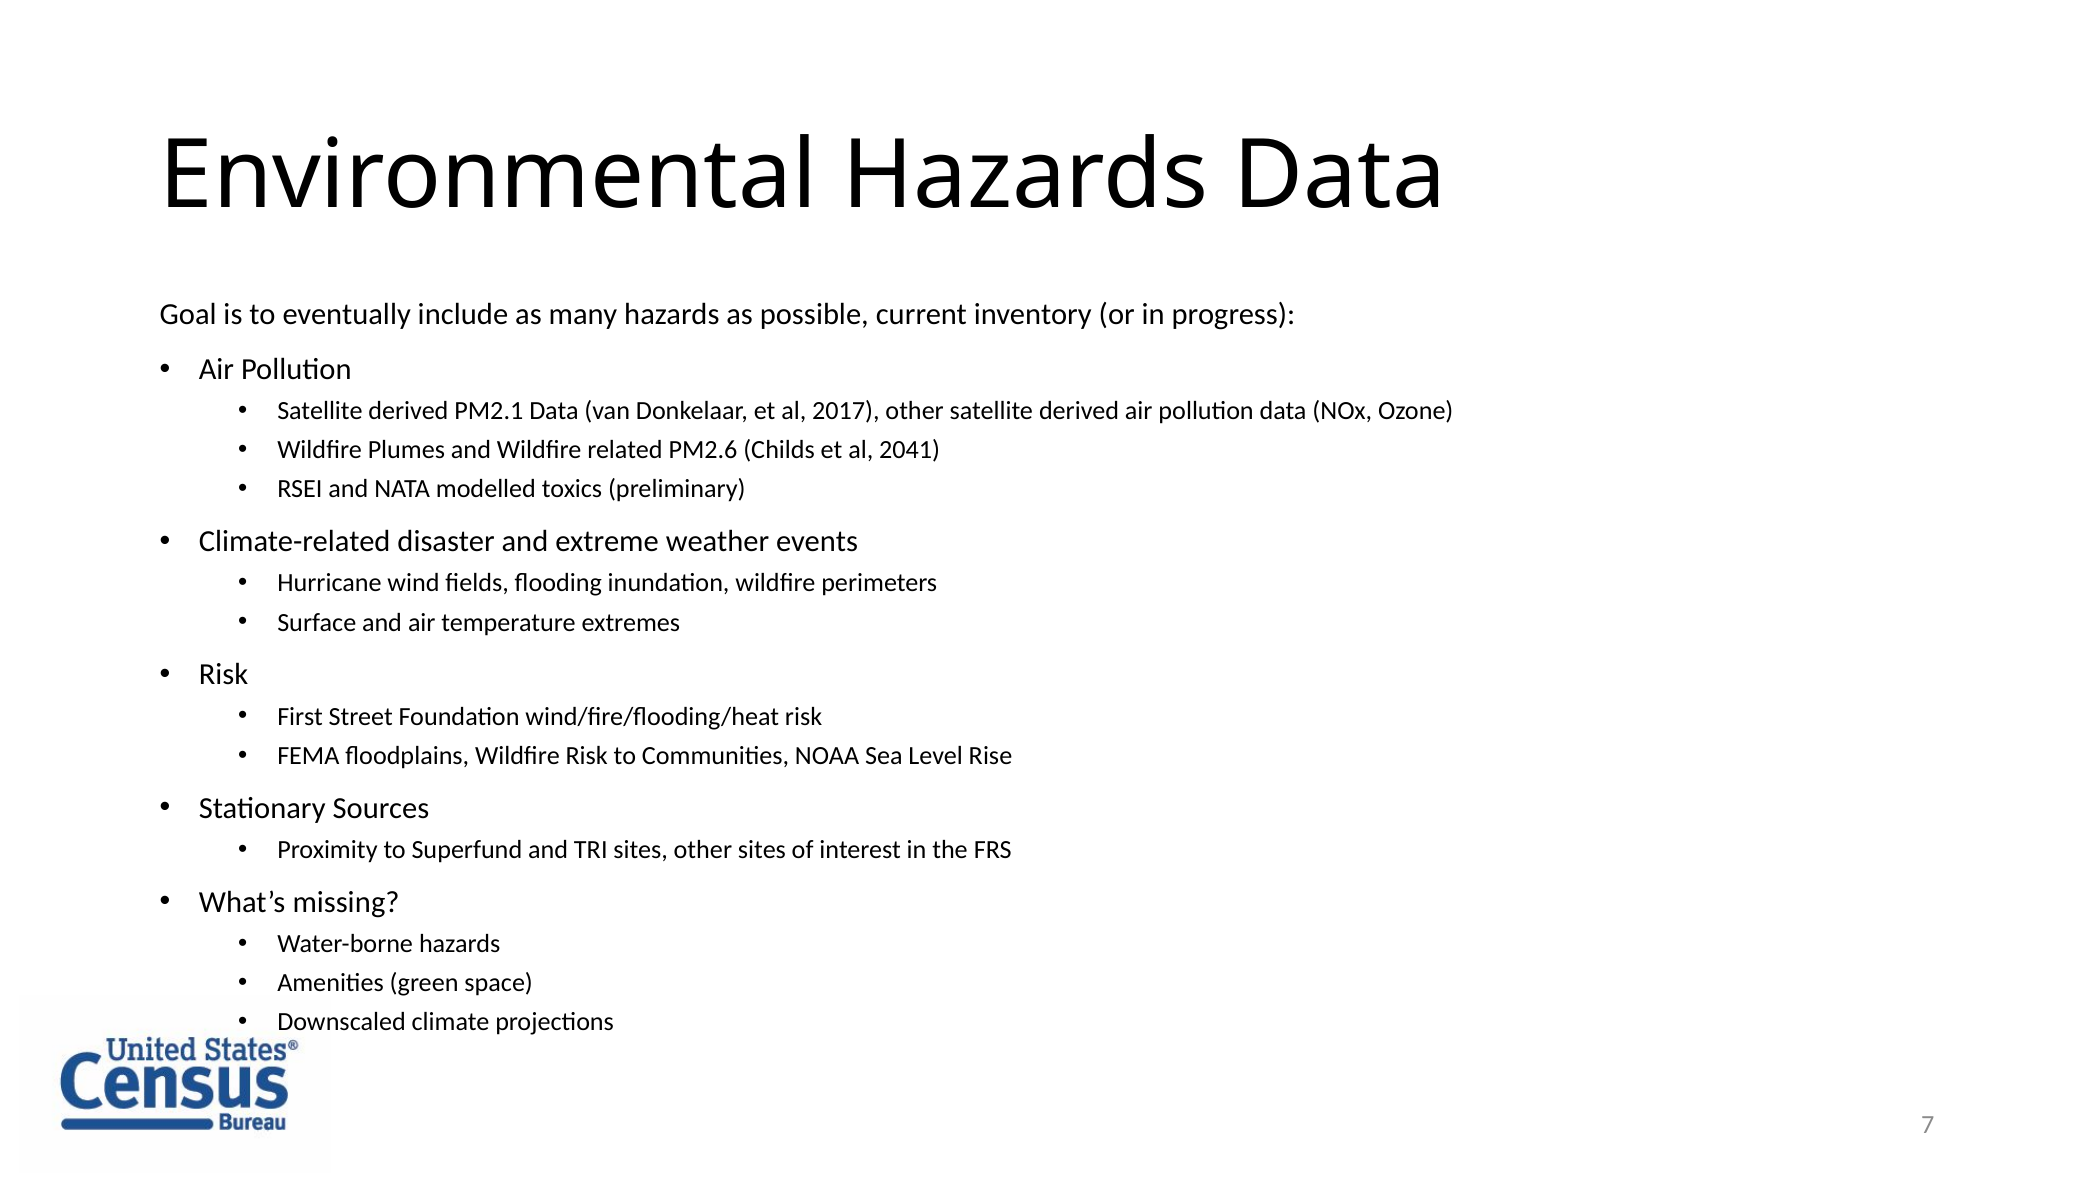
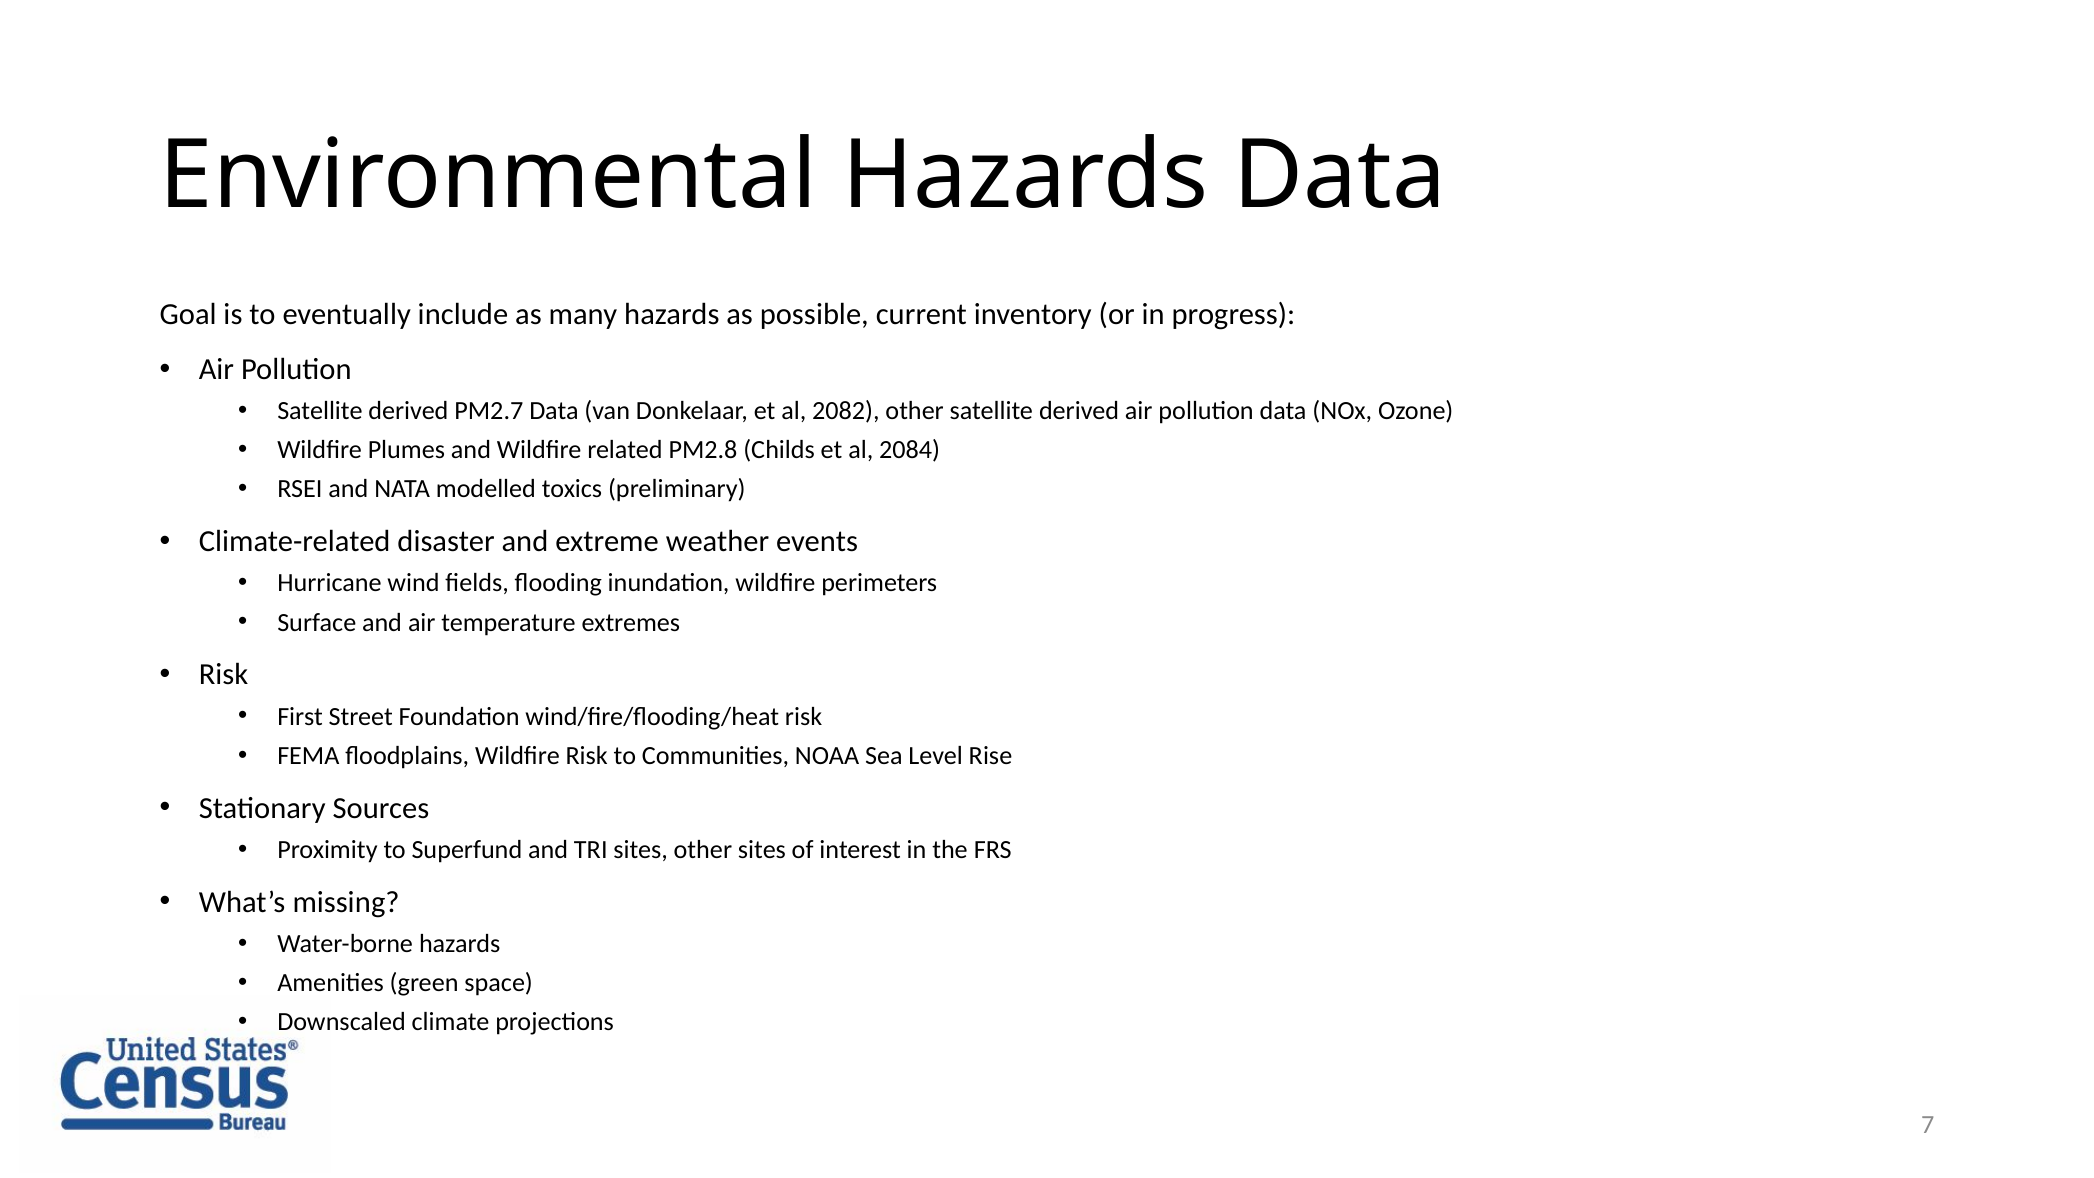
PM2.1: PM2.1 -> PM2.7 (489, 411)
2017: 2017 -> 2082 (846, 411)
PM2.6: PM2.6 -> PM2.8 (703, 450)
2041: 2041 -> 2084 (910, 450)
